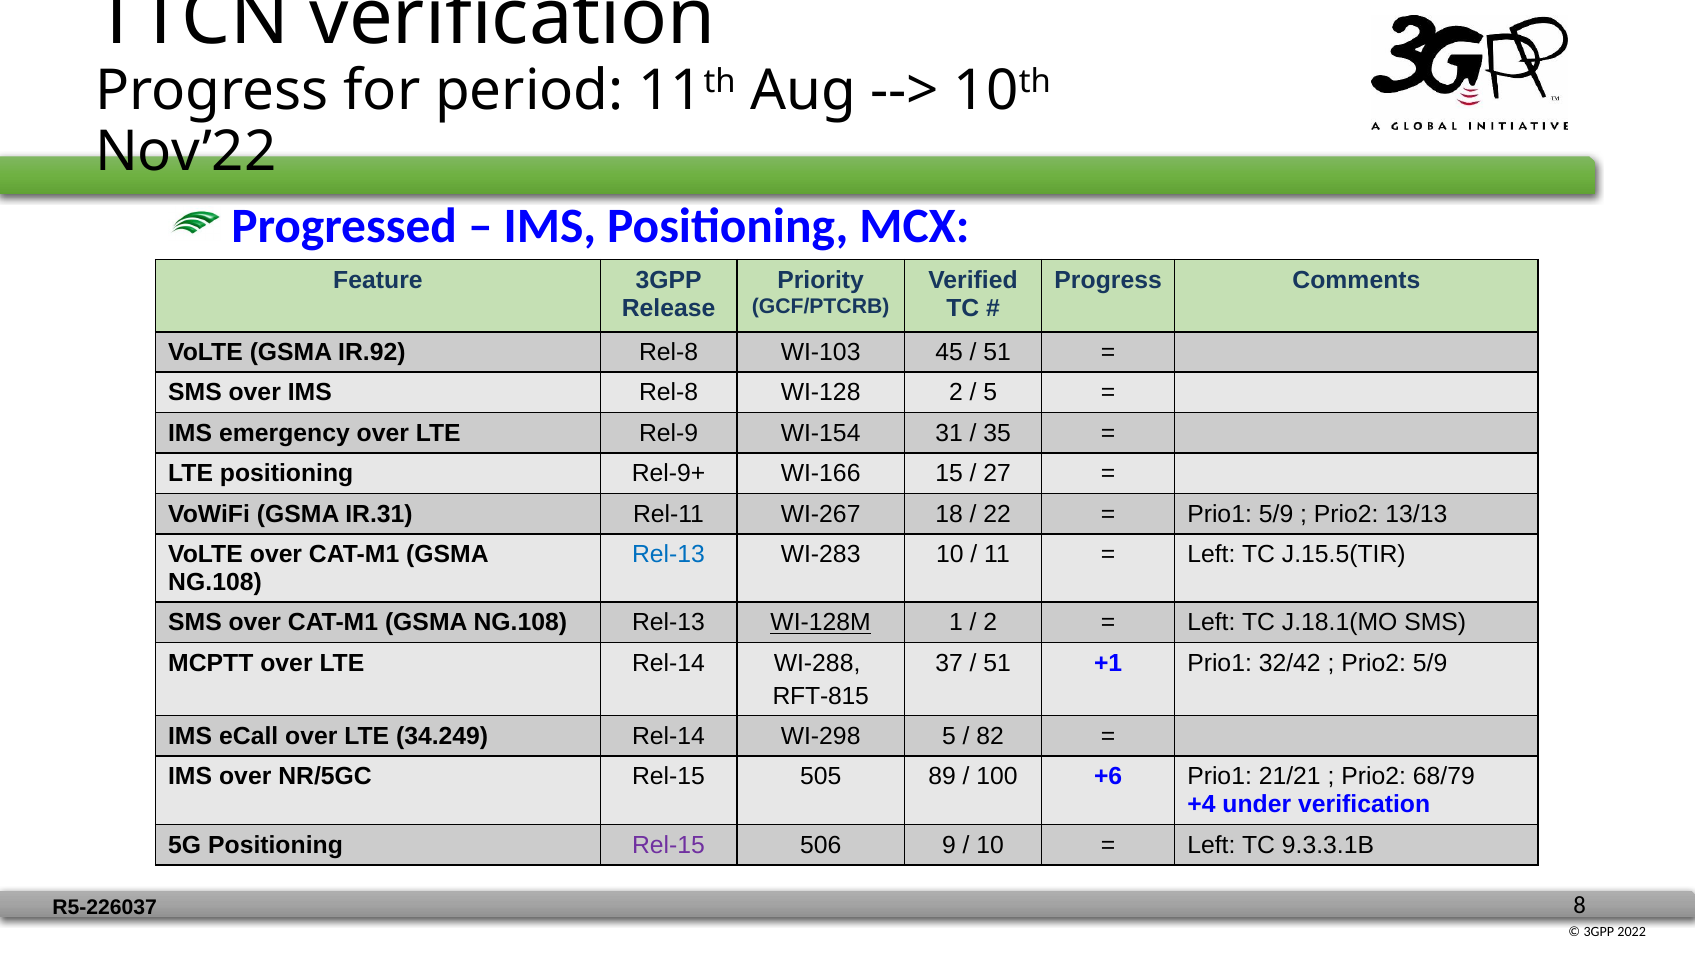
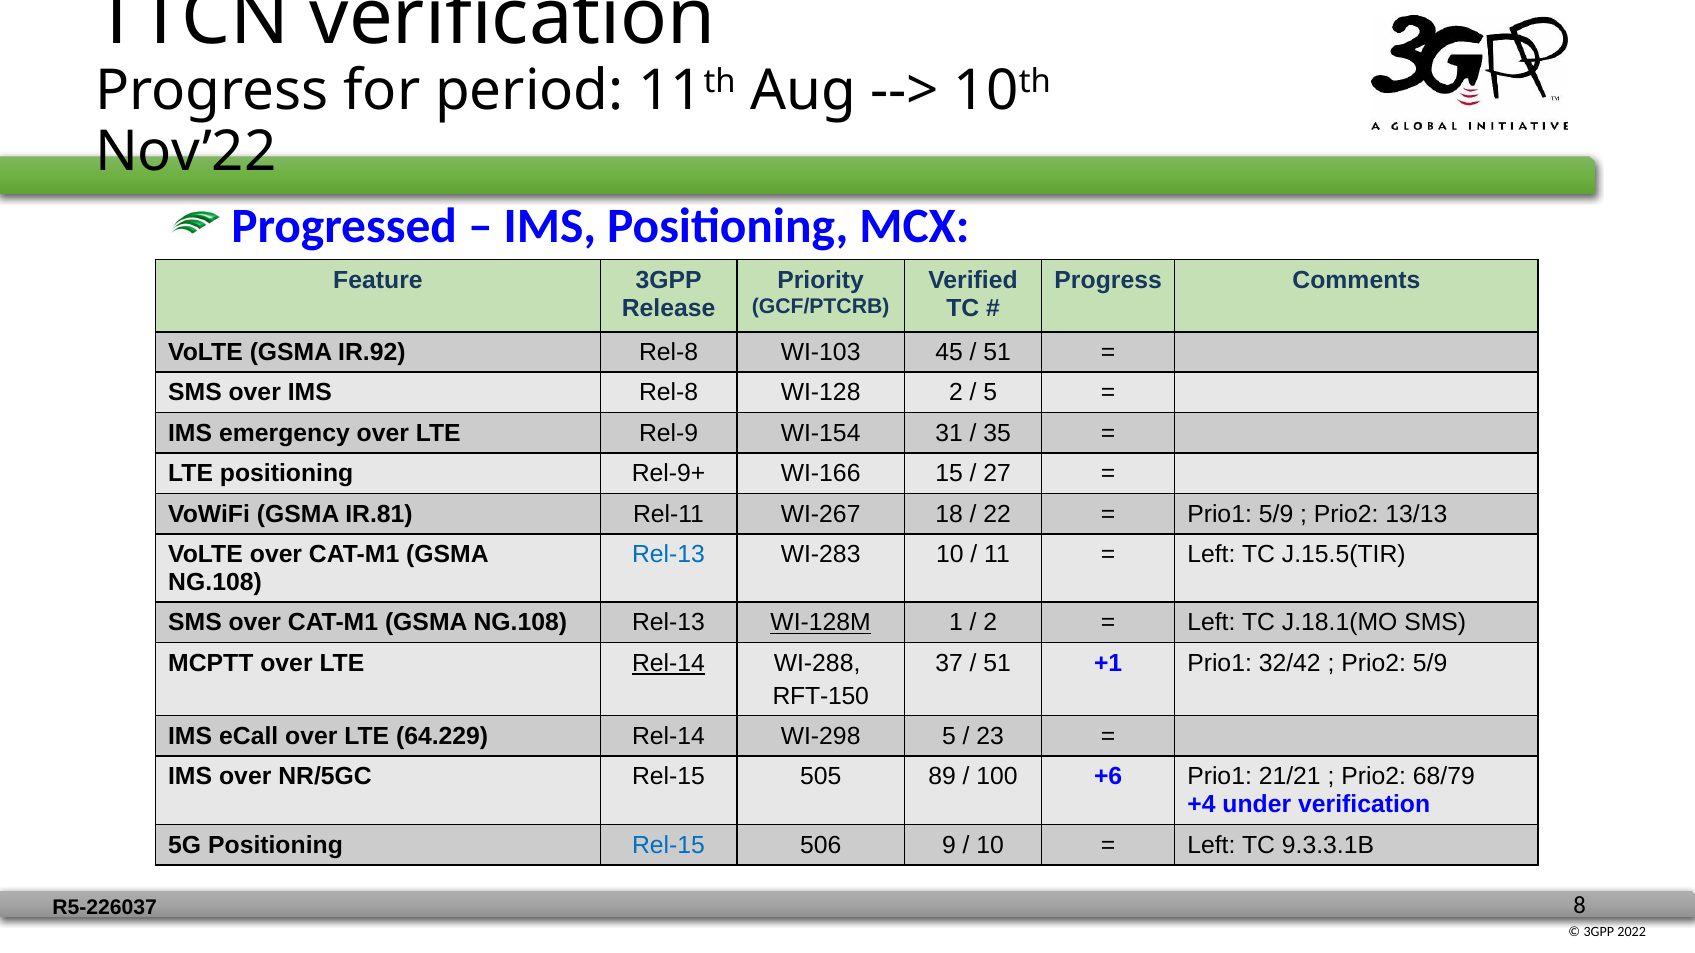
IR.31: IR.31 -> IR.81 (379, 514)
Rel-14 underline: none -> present (669, 663)
RFT-815: RFT-815 -> RFT-150 (821, 696)
34.249: 34.249 -> 64.229 (442, 737)
82: 82 -> 23 (990, 737)
Rel-15 colour: purple -> blue (669, 845)
